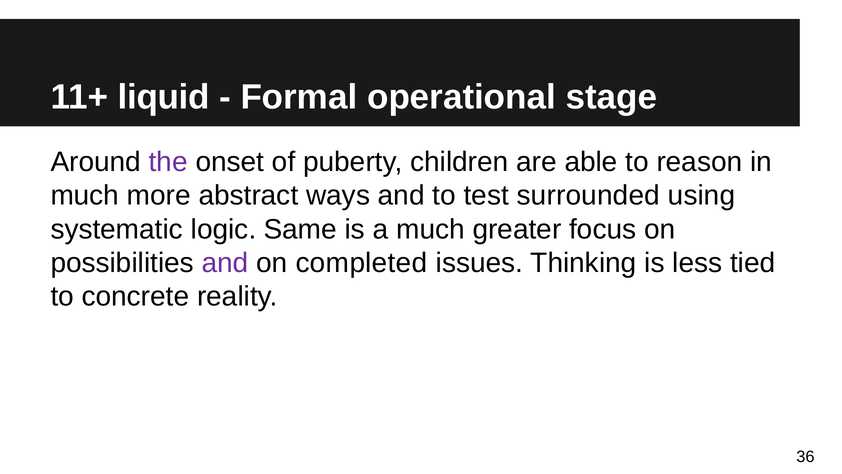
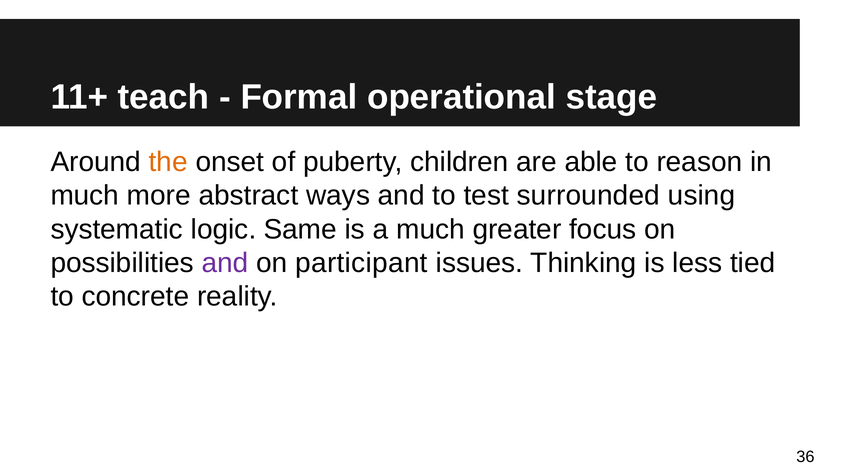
liquid: liquid -> teach (164, 97)
the colour: purple -> orange (168, 162)
completed: completed -> participant (362, 263)
